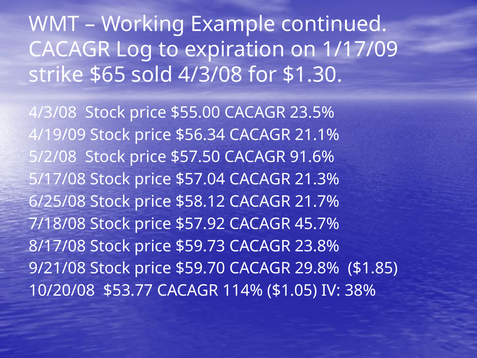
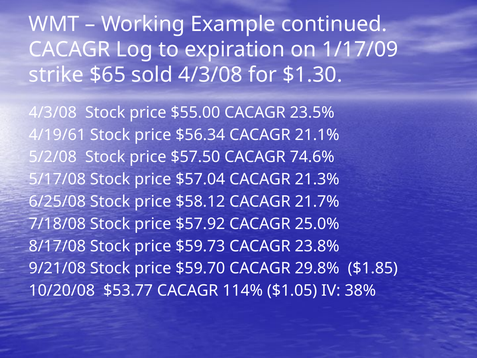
4/19/09: 4/19/09 -> 4/19/61 (57, 135)
91.6%: 91.6% -> 74.6% (312, 157)
45.7%: 45.7% -> 25.0% (317, 224)
